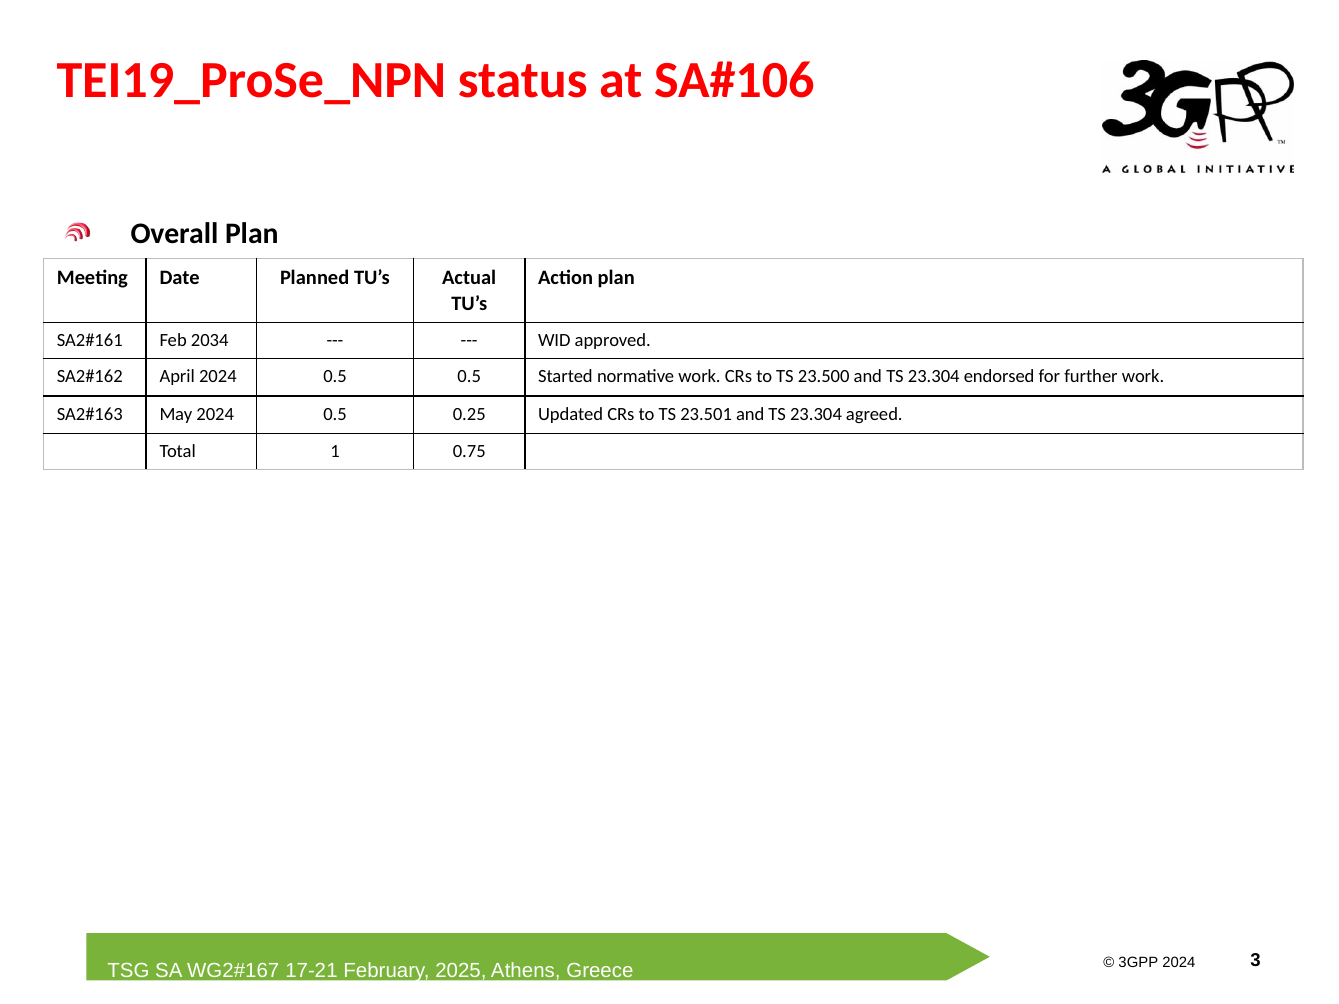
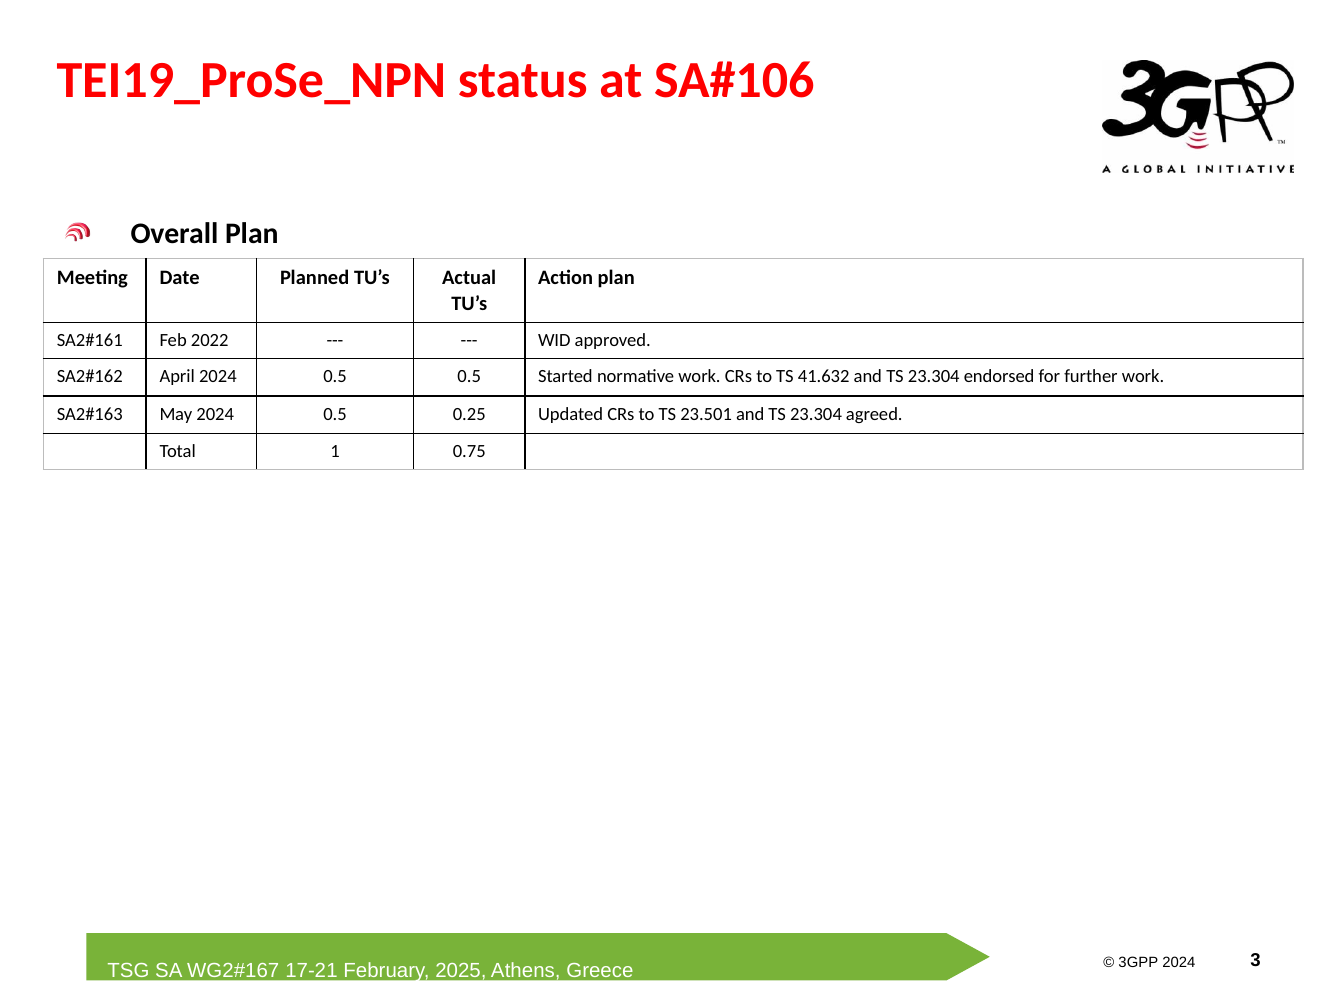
2034: 2034 -> 2022 (210, 341)
23.500: 23.500 -> 41.632 (824, 377)
